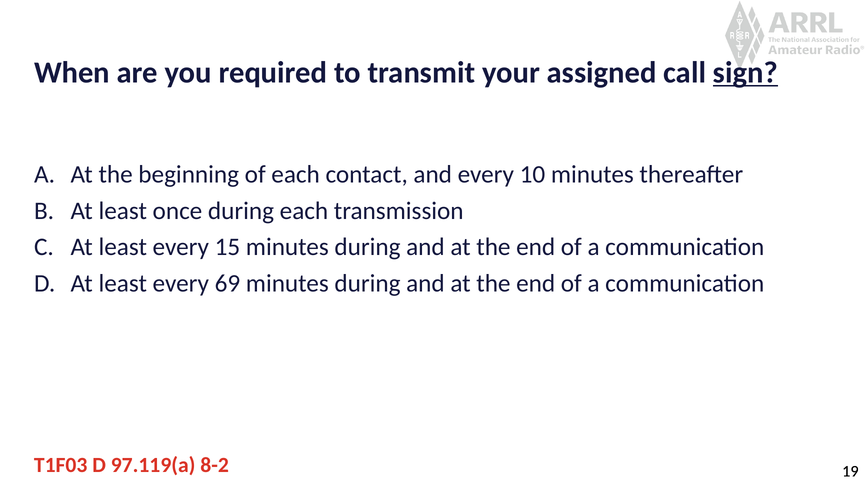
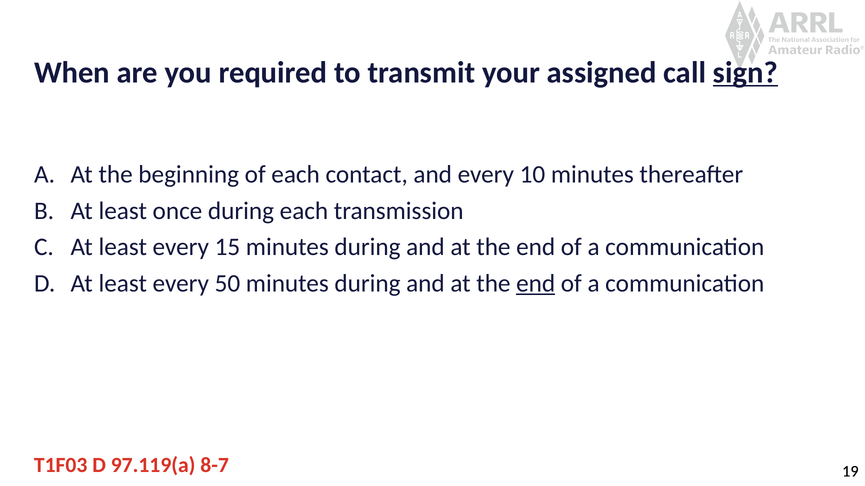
69: 69 -> 50 (227, 284)
end underline: none -> present (536, 284)
8-2: 8-2 -> 8-7 (215, 466)
